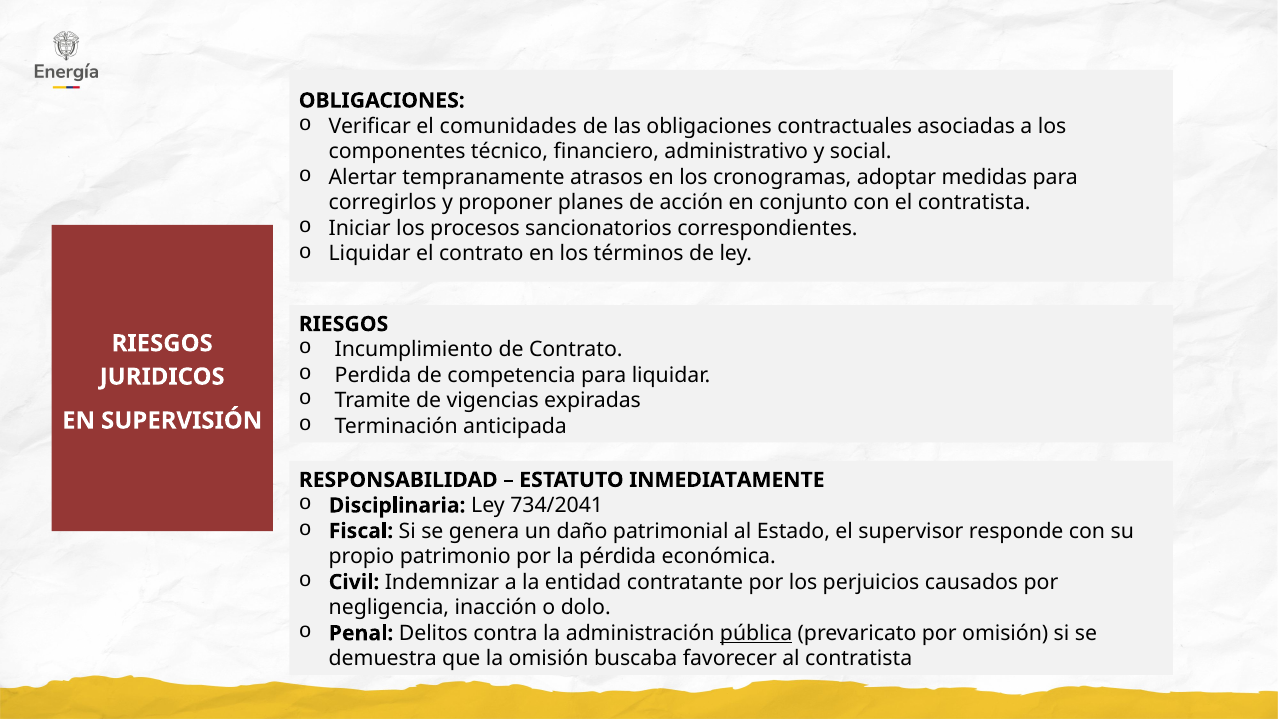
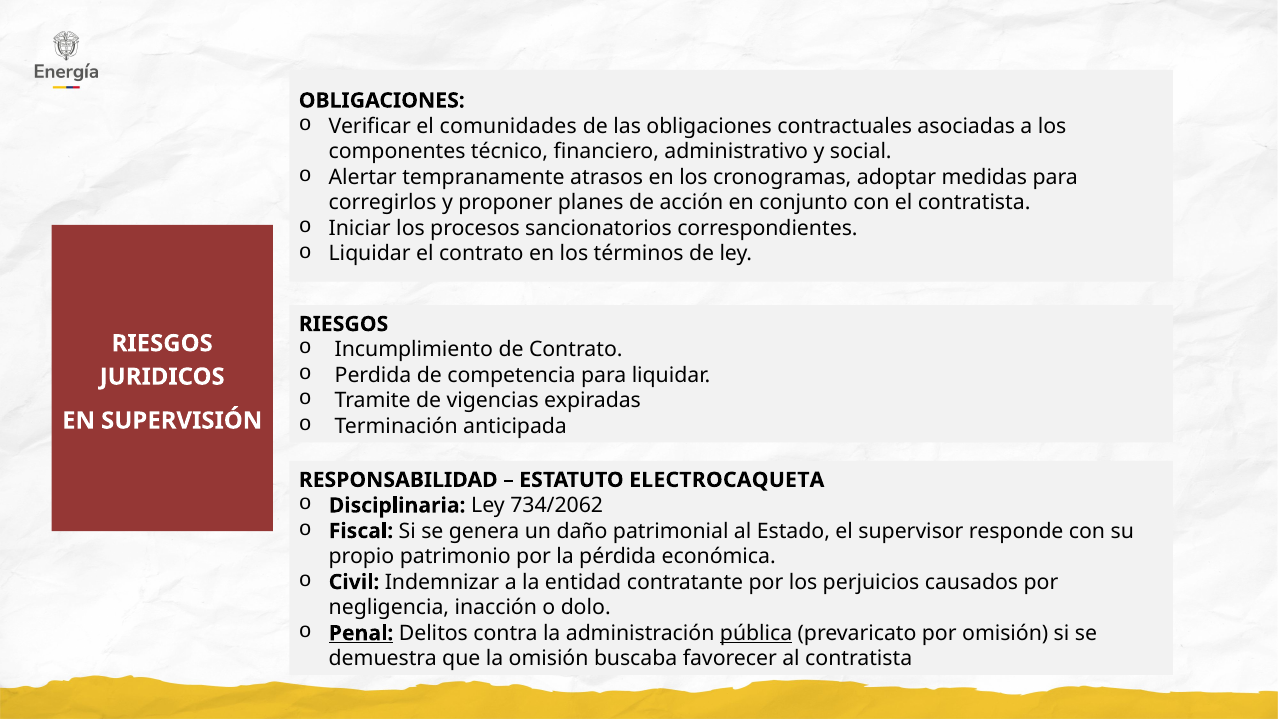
INMEDIATAMENTE: INMEDIATAMENTE -> ELECTROCAQUETA (727, 480)
734/2041: 734/2041 -> 734/2062 (557, 505)
Penal underline: none -> present (361, 633)
